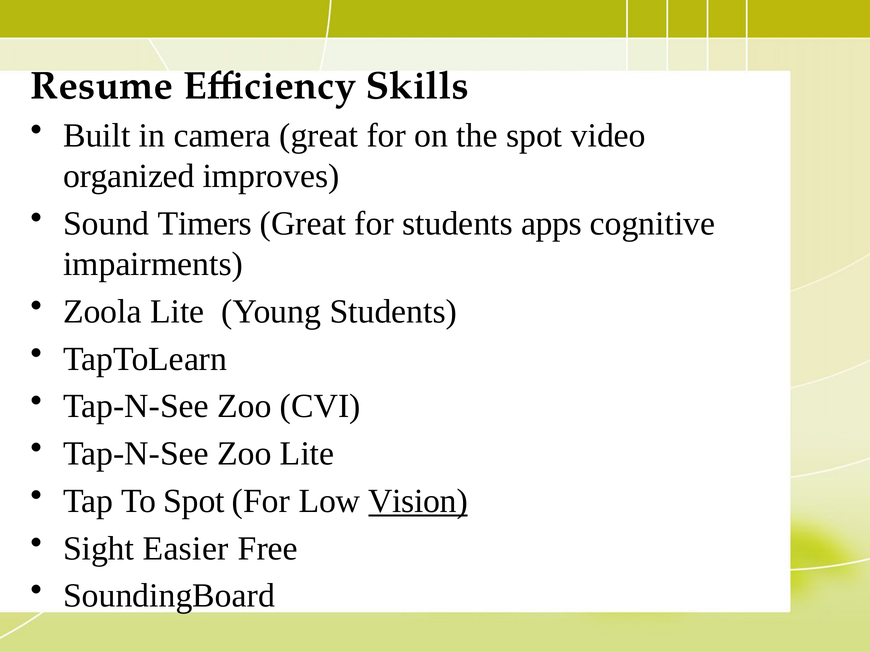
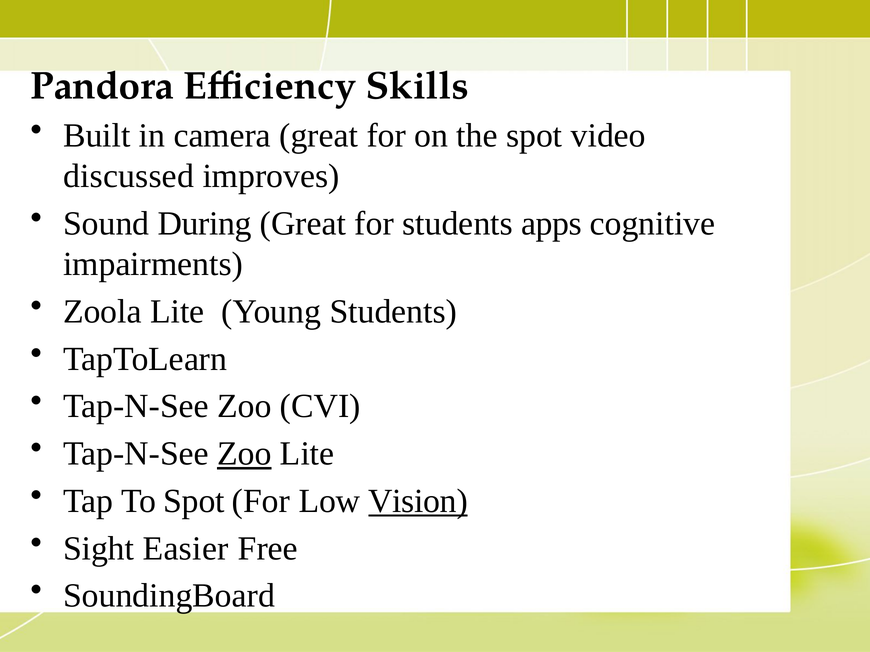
Resume: Resume -> Pandora (102, 86)
organized: organized -> discussed (129, 176)
Timers: Timers -> During (205, 224)
Zoo underline: none -> present (244, 454)
